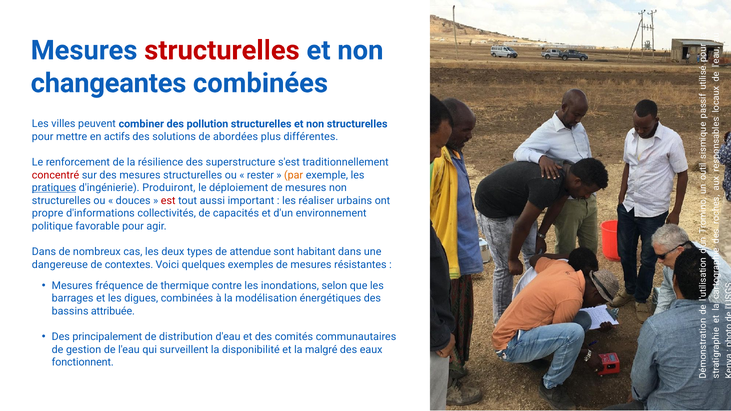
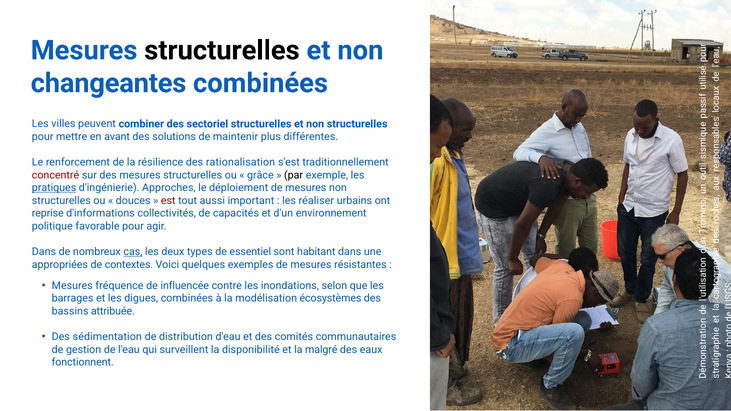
structurelles colour: red -> black (222, 50)
pollution: pollution -> sectoriel (207, 124)
actifs: actifs -> avant (117, 137)
abordées: abordées -> maintenir (236, 137)
superstructure: superstructure -> rationalisation (241, 162)
rester: rester -> grâce (260, 175)
par colour: orange -> black (294, 175)
Produiront: Produiront -> Approches (169, 188)
propre: propre -> reprise (48, 213)
cas underline: none -> present (133, 252)
attendue: attendue -> essentiel (250, 252)
dangereuse: dangereuse -> appropriées (60, 265)
thermique: thermique -> influencée (185, 286)
énergétiques: énergétiques -> écosystèmes (330, 299)
principalement: principalement -> sédimentation (107, 337)
